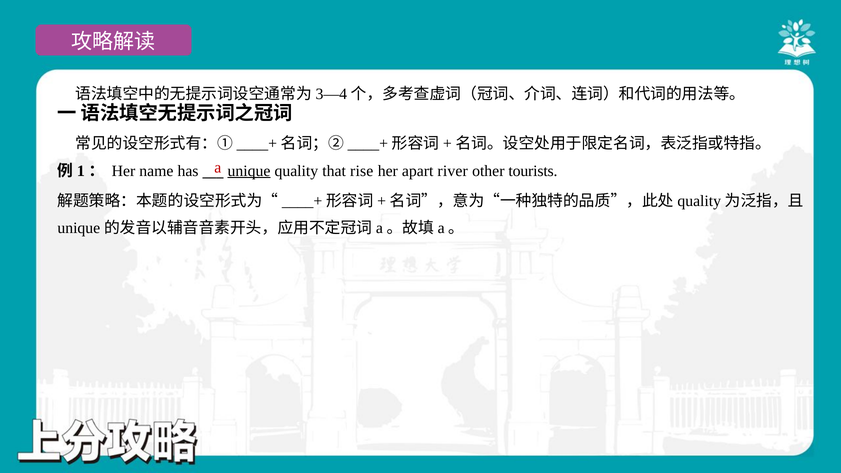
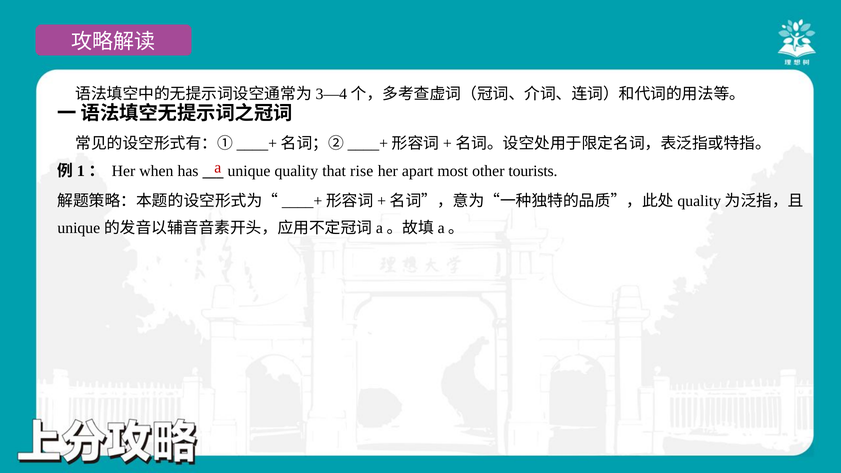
name: name -> when (156, 171)
unique underline: present -> none (249, 171)
river: river -> most (453, 171)
